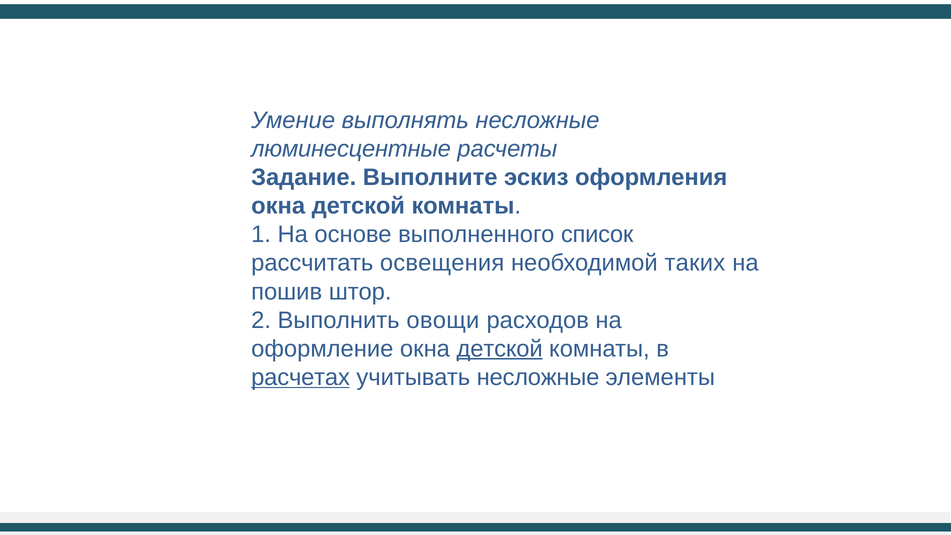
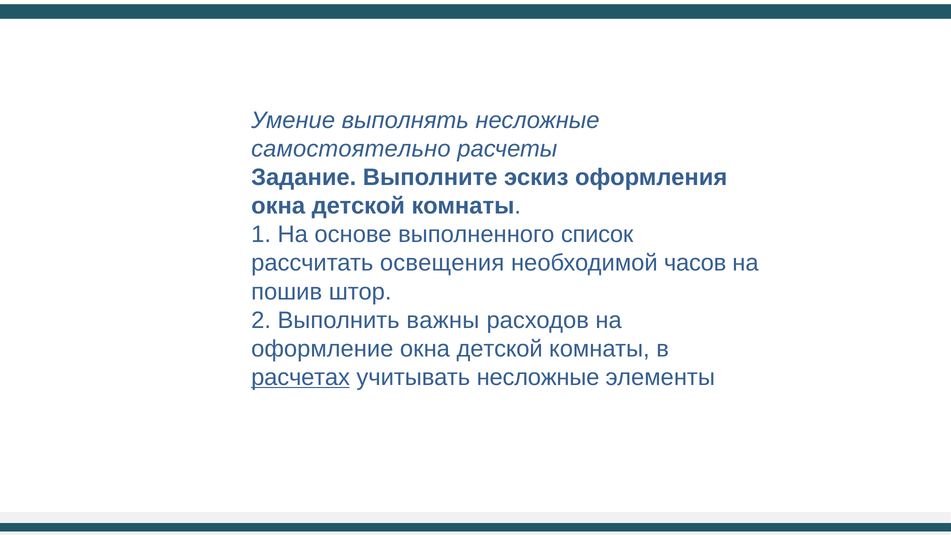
люминесцентные: люминесцентные -> самостоятельно (351, 149)
таких: таких -> часов (695, 263)
овощи: овощи -> важны (443, 320)
детской underline: present -> none (500, 349)
